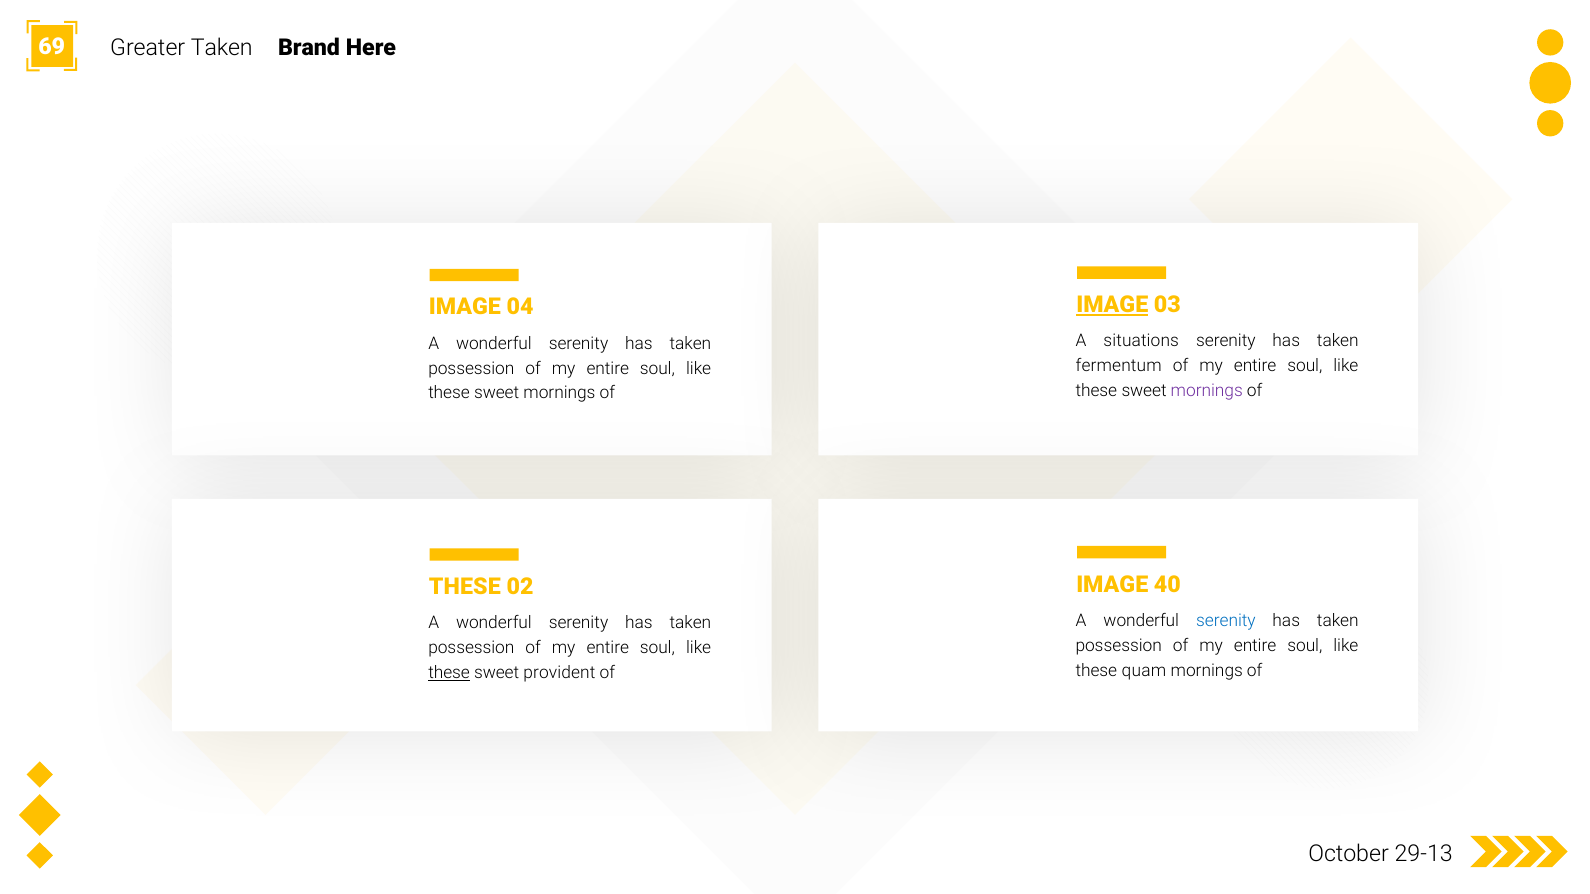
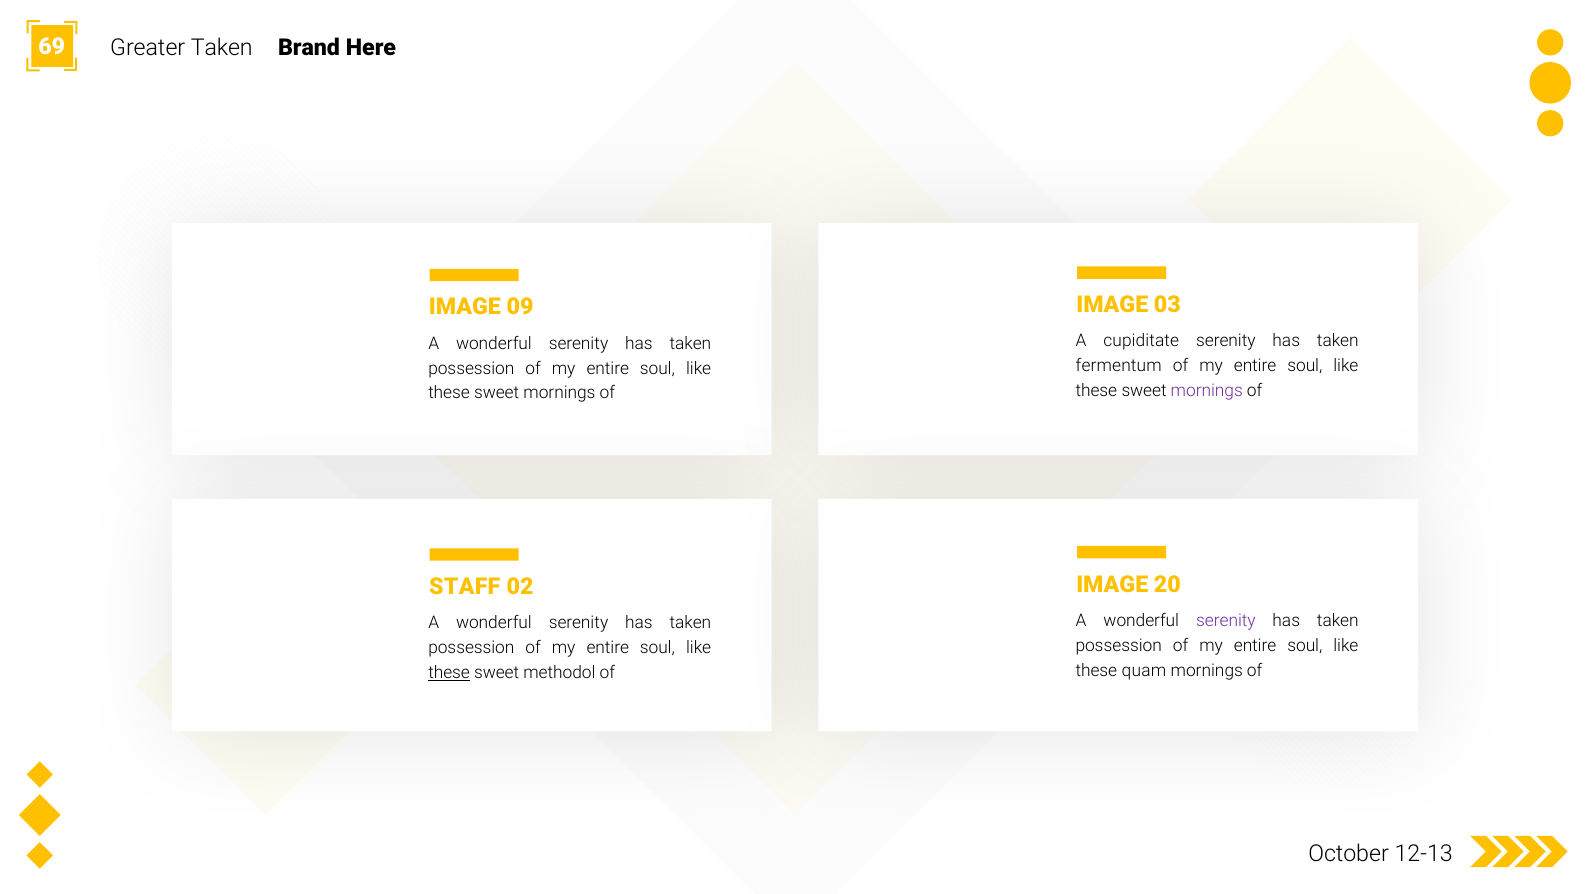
IMAGE underline: present -> none (1112, 305)
04: 04 -> 09 (520, 307)
situations: situations -> cupiditate (1141, 341)
40: 40 -> 20 (1167, 585)
THESE: THESE -> STAFF (465, 587)
serenity colour: blue -> purple (1226, 621)
provident: provident -> methodol (559, 673)
29-13: 29-13 -> 12-13 (1424, 854)
